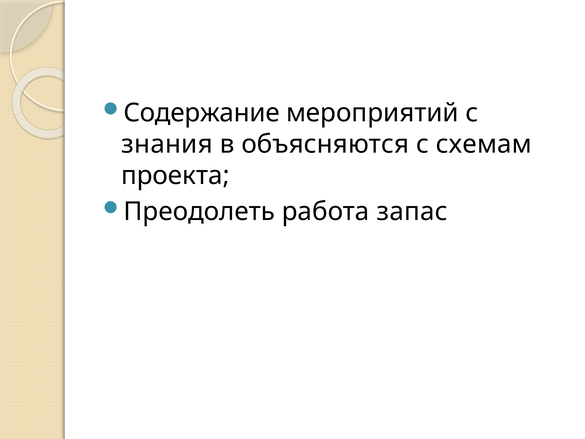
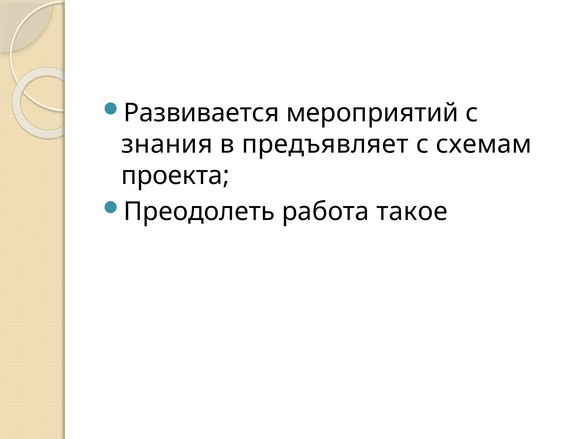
Содержание: Содержание -> Развивается (201, 113)
объясняются: объясняются -> предъявляет (325, 144)
запас: запас -> такое (412, 211)
